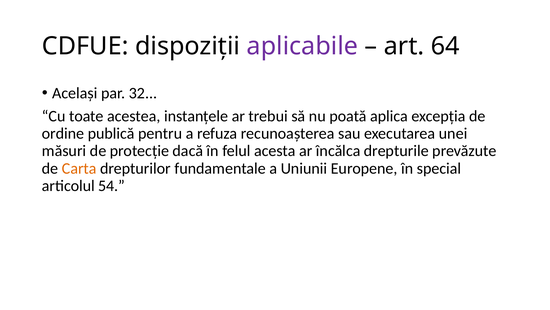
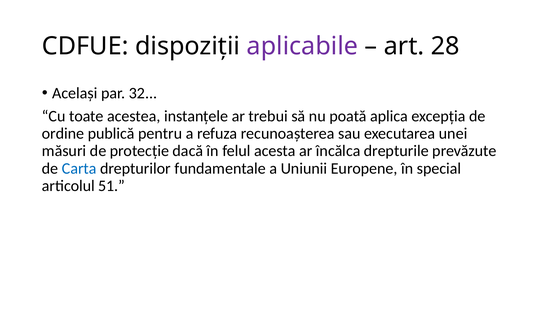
64: 64 -> 28 (445, 46)
Carta colour: orange -> blue (79, 168)
54: 54 -> 51 (112, 185)
